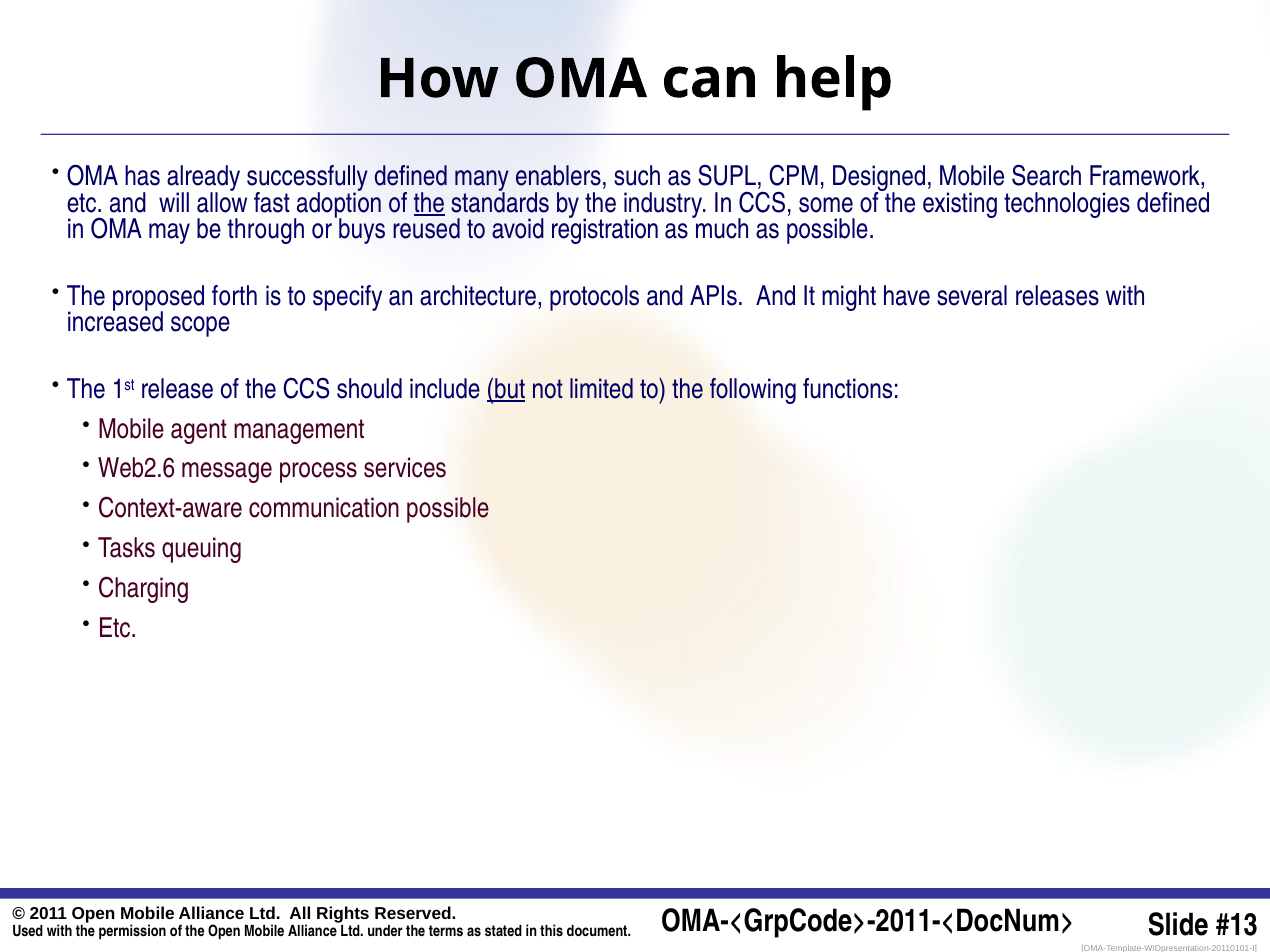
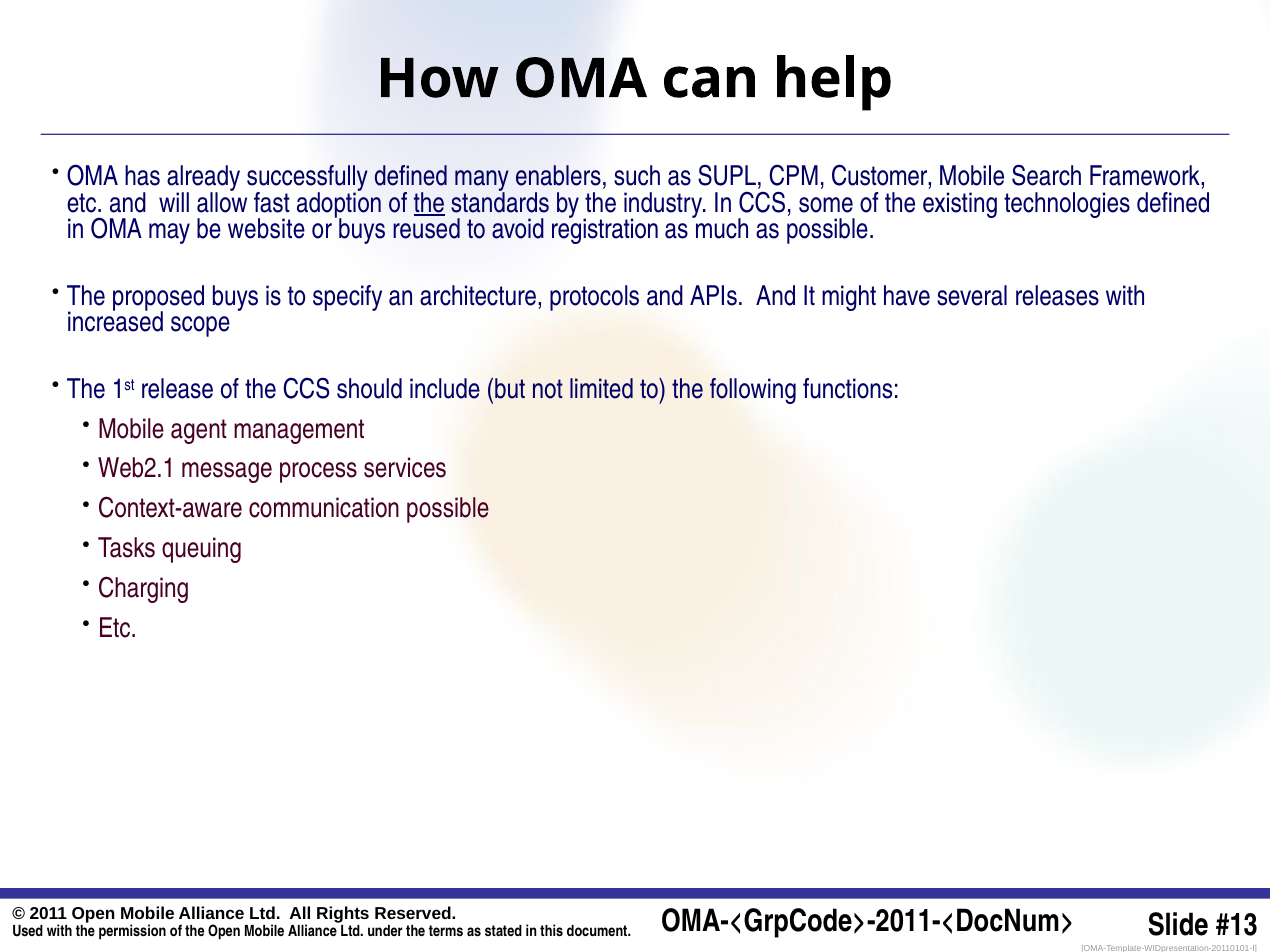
Designed: Designed -> Customer (882, 177)
through: through -> website (267, 230)
proposed forth: forth -> buys (235, 296)
but underline: present -> none (506, 389)
Web2.6: Web2.6 -> Web2.1 (137, 469)
